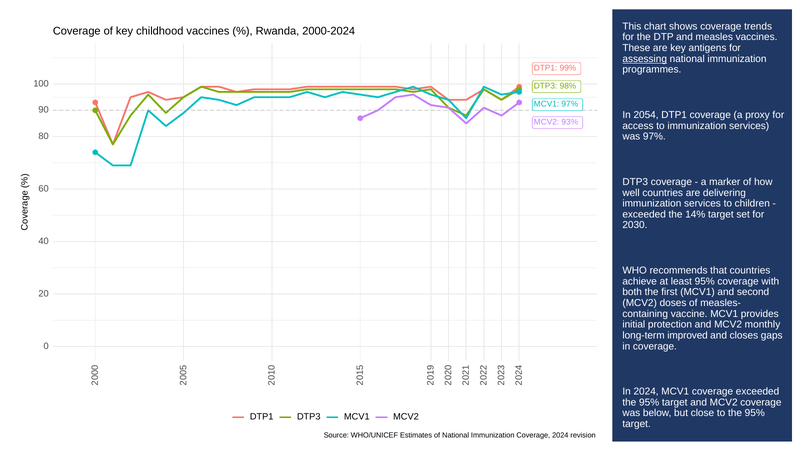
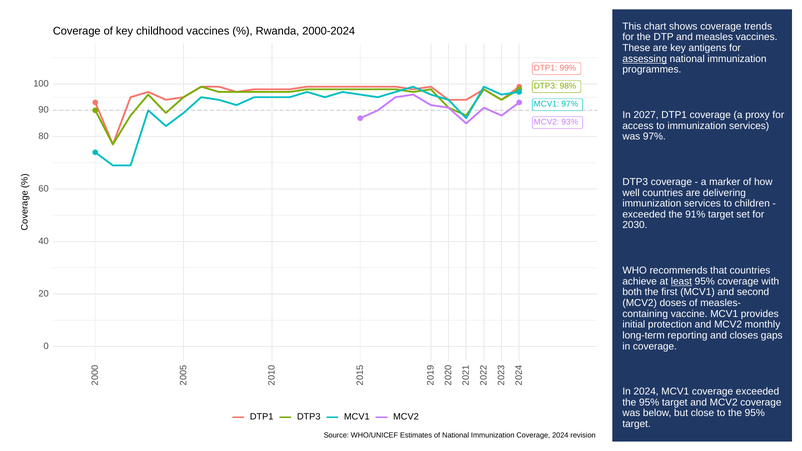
2054: 2054 -> 2027 (646, 115)
14%: 14% -> 91% (695, 214)
least underline: none -> present (681, 281)
improved: improved -> reporting (687, 335)
